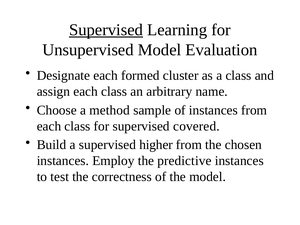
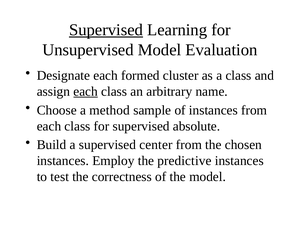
each underline: none -> present (86, 91)
covered: covered -> absolute (197, 126)
higher: higher -> center (156, 145)
